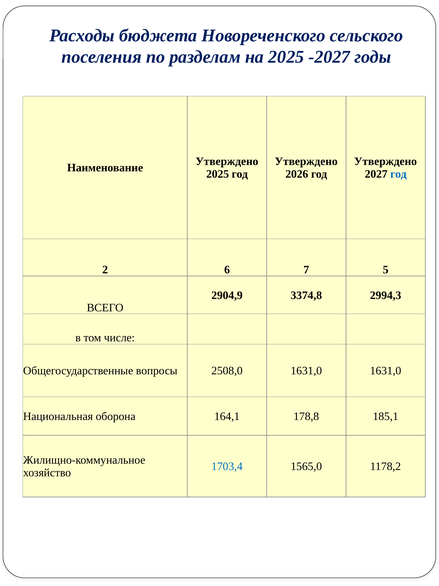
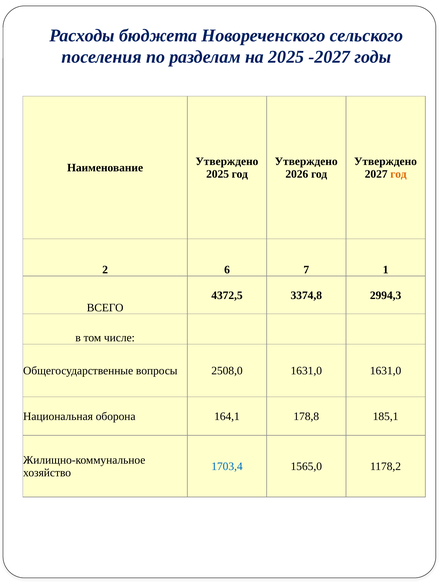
год colour: blue -> orange (398, 174)
5: 5 -> 1 (386, 269)
2904,9: 2904,9 -> 4372,5 (227, 295)
